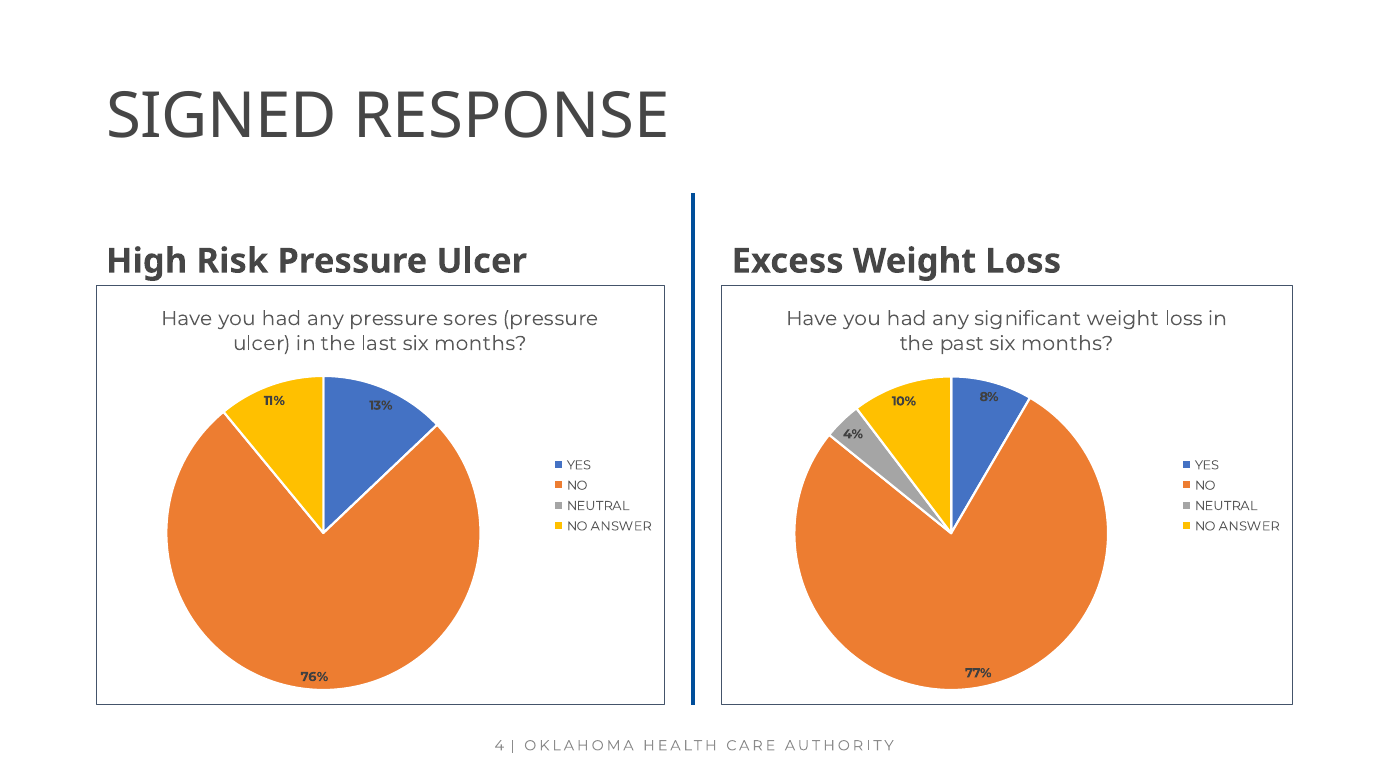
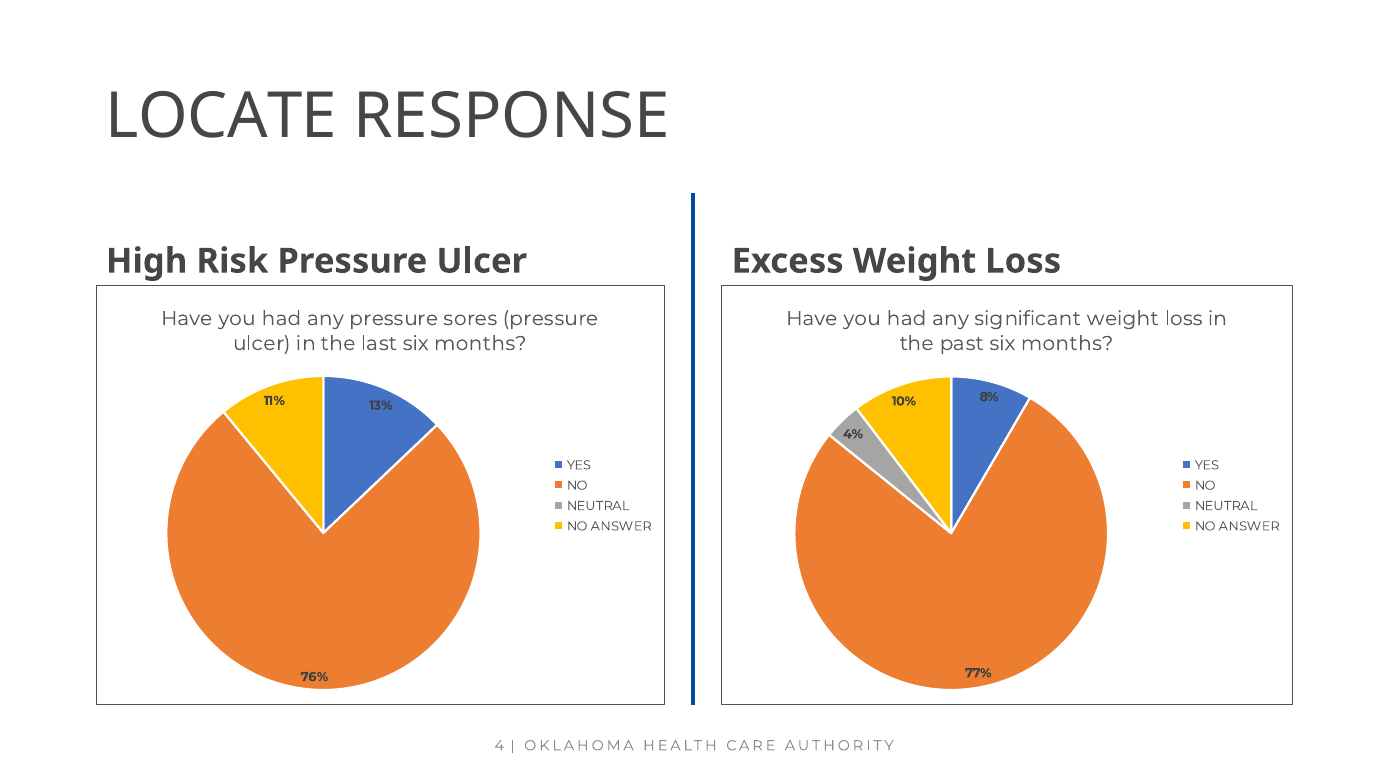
SIGNED: SIGNED -> LOCATE (222, 117)
